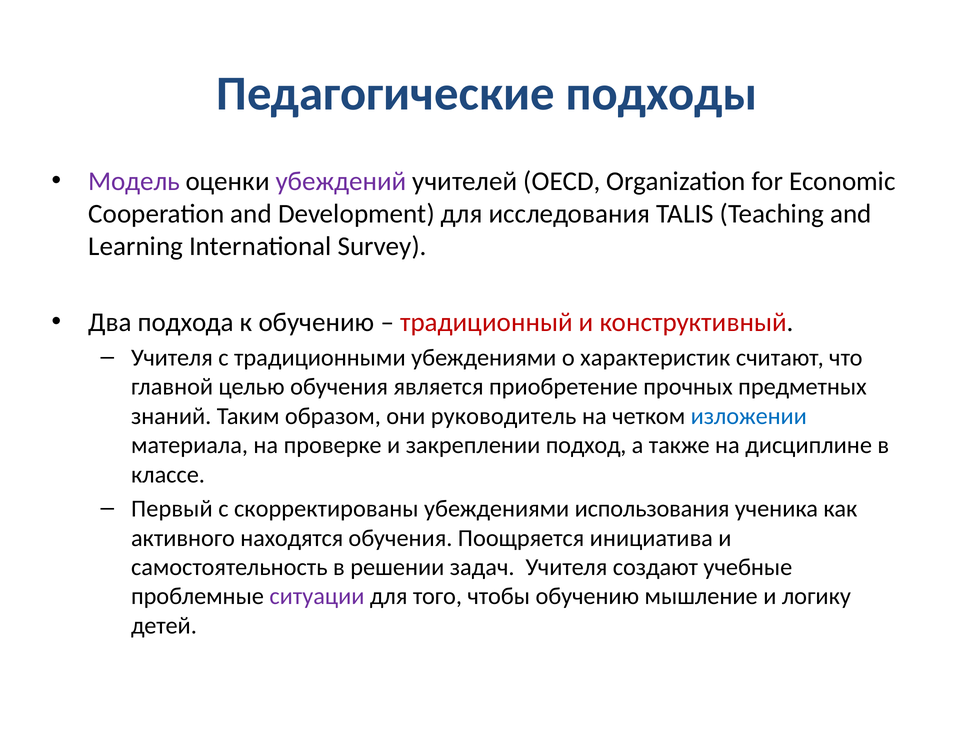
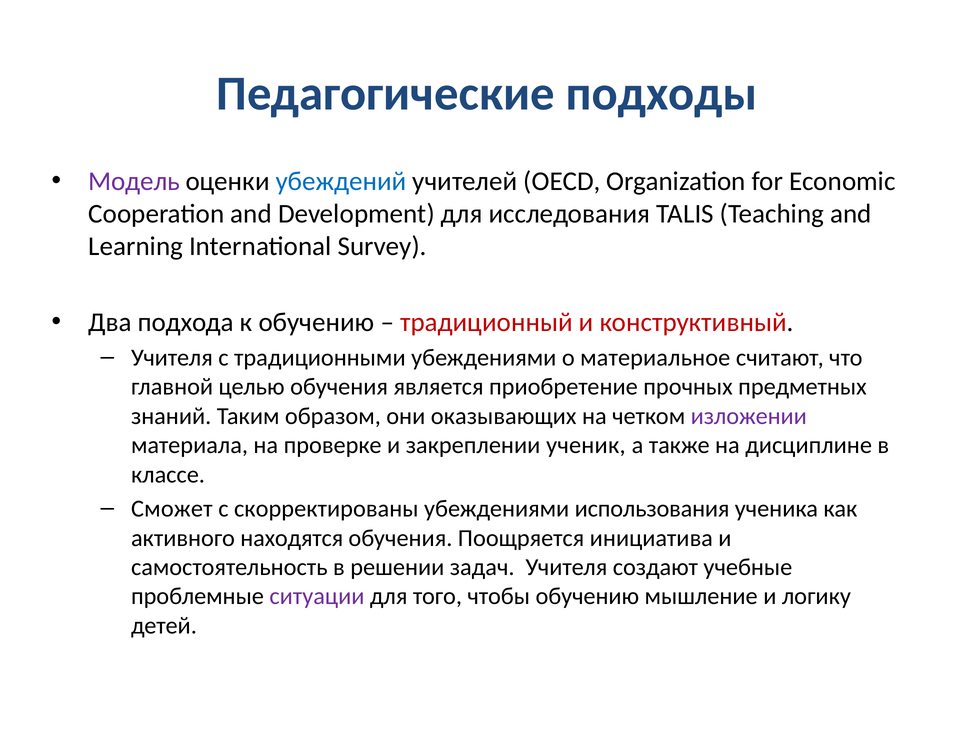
убеждений colour: purple -> blue (341, 181)
характеристик: характеристик -> материальное (655, 357)
руководитель: руководитель -> оказывающих (504, 416)
изложении colour: blue -> purple (749, 416)
подход: подход -> ученик (586, 445)
Первый: Первый -> Сможет (172, 508)
